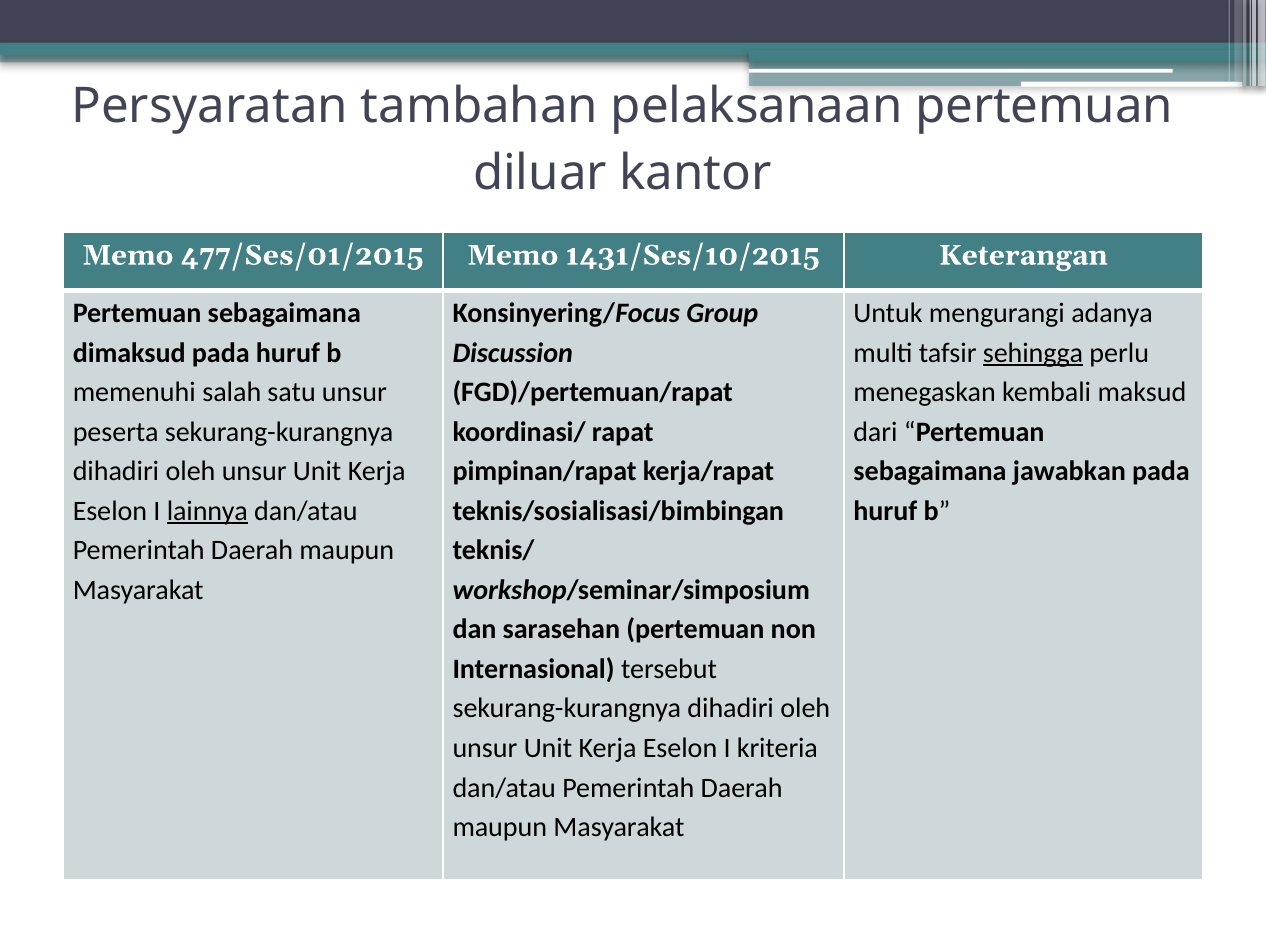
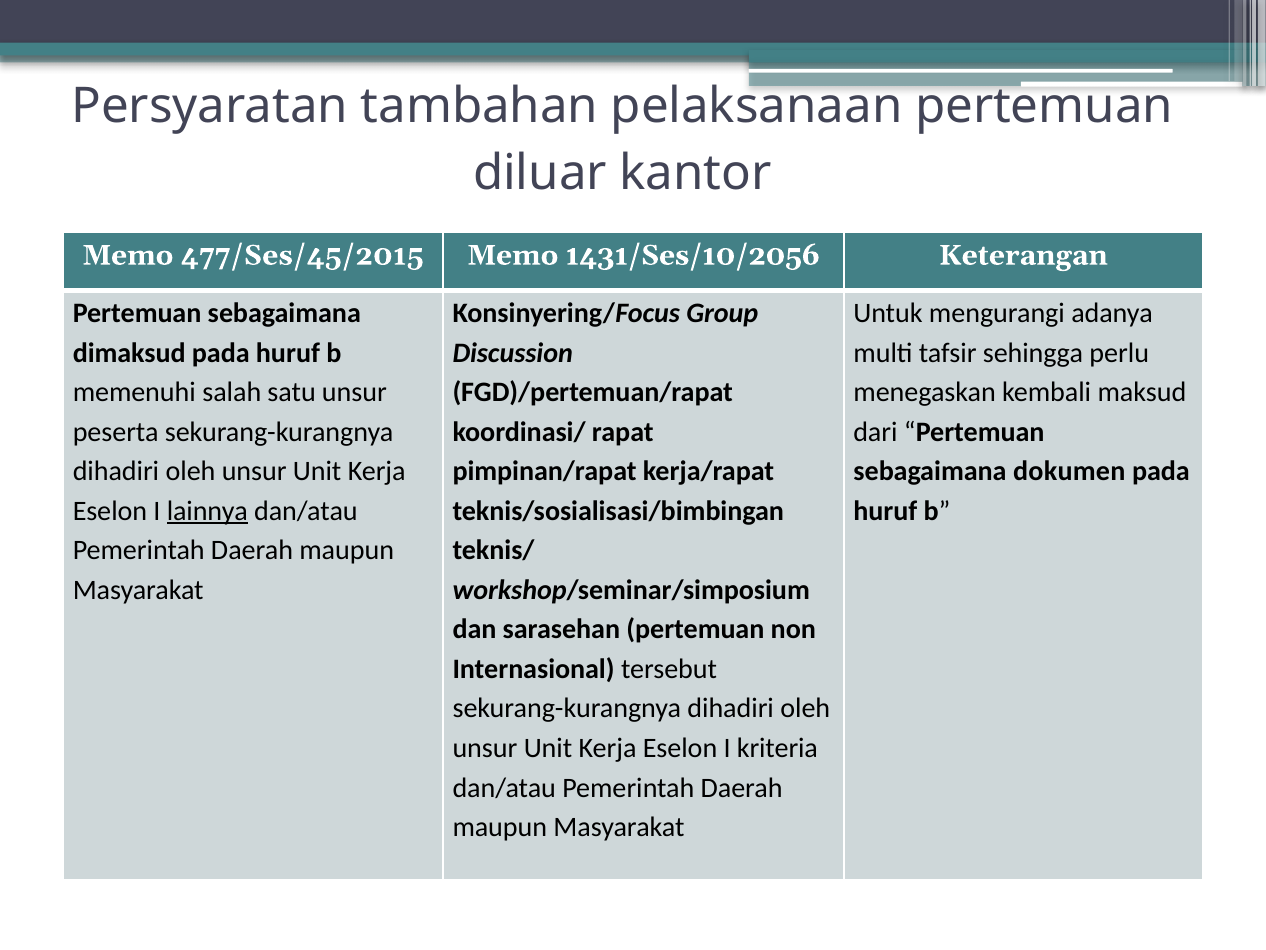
477/Ses/01/2015: 477/Ses/01/2015 -> 477/Ses/45/2015 (302, 255)
1431/Ses/10/2015: 1431/Ses/10/2015 -> 1431/Ses/10/2056 (693, 255)
sehingga underline: present -> none (1033, 353)
jawabkan: jawabkan -> dokumen (1069, 471)
